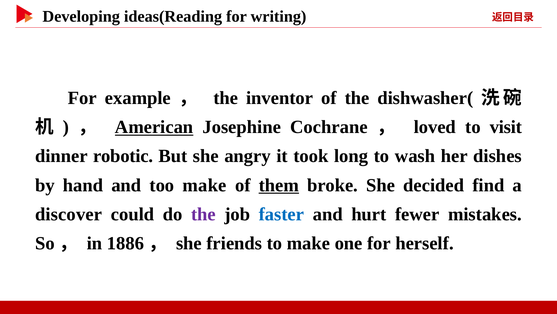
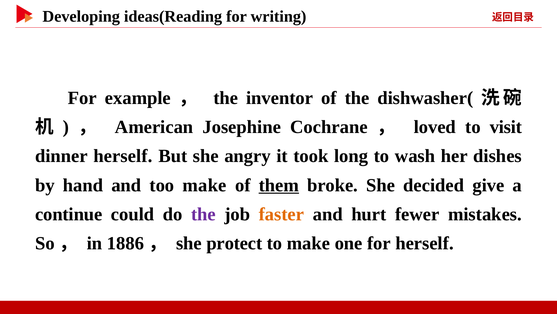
American underline: present -> none (154, 127)
dinner robotic: robotic -> herself (123, 156)
find: find -> give (488, 185)
discover: discover -> continue (69, 214)
faster colour: blue -> orange (281, 214)
friends: friends -> protect (234, 243)
